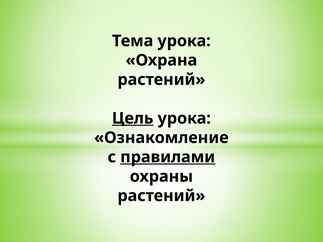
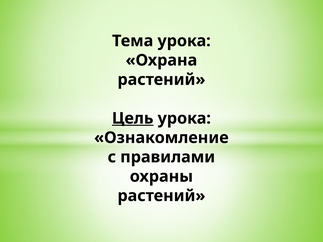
правилами underline: present -> none (168, 157)
